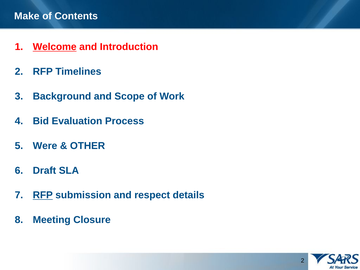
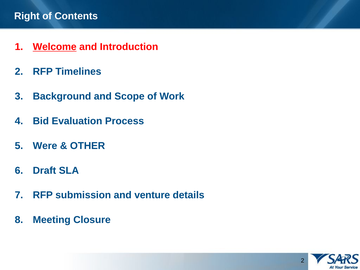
Make: Make -> Right (27, 16)
RFP underline: present -> none (43, 195)
respect: respect -> venture (152, 195)
